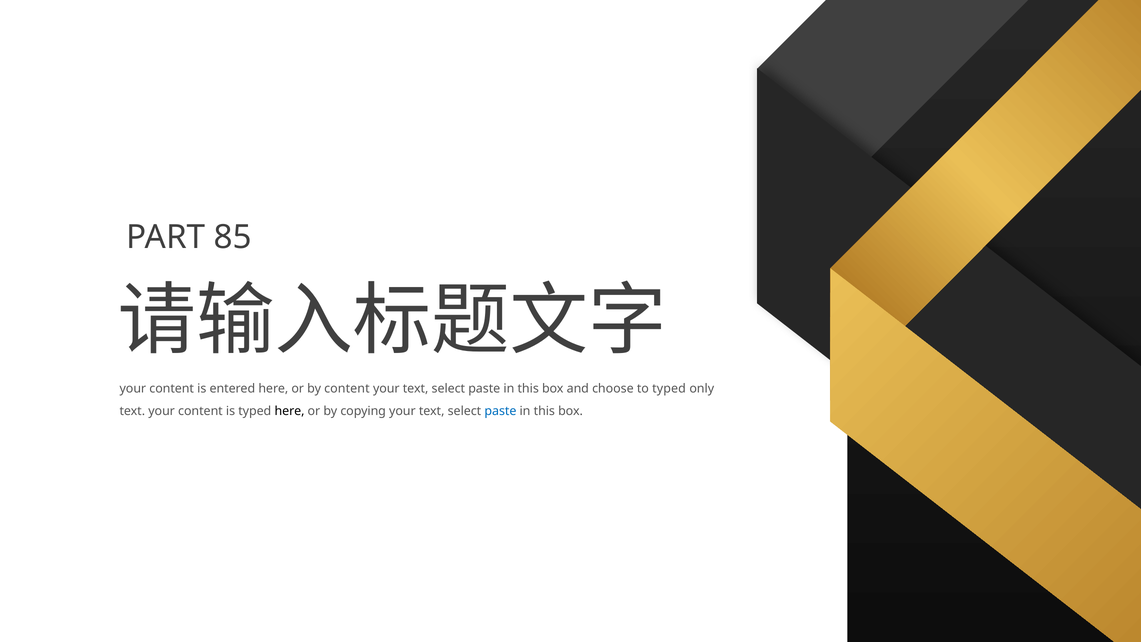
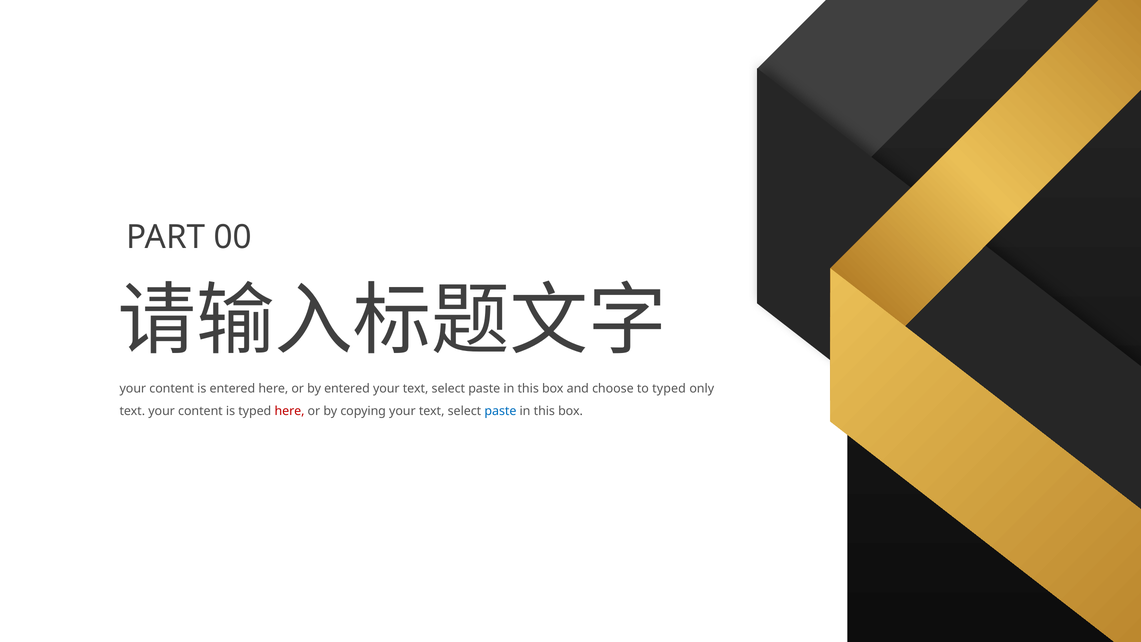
85: 85 -> 00 (233, 237)
by content: content -> entered (347, 388)
here colour: black -> red (290, 411)
